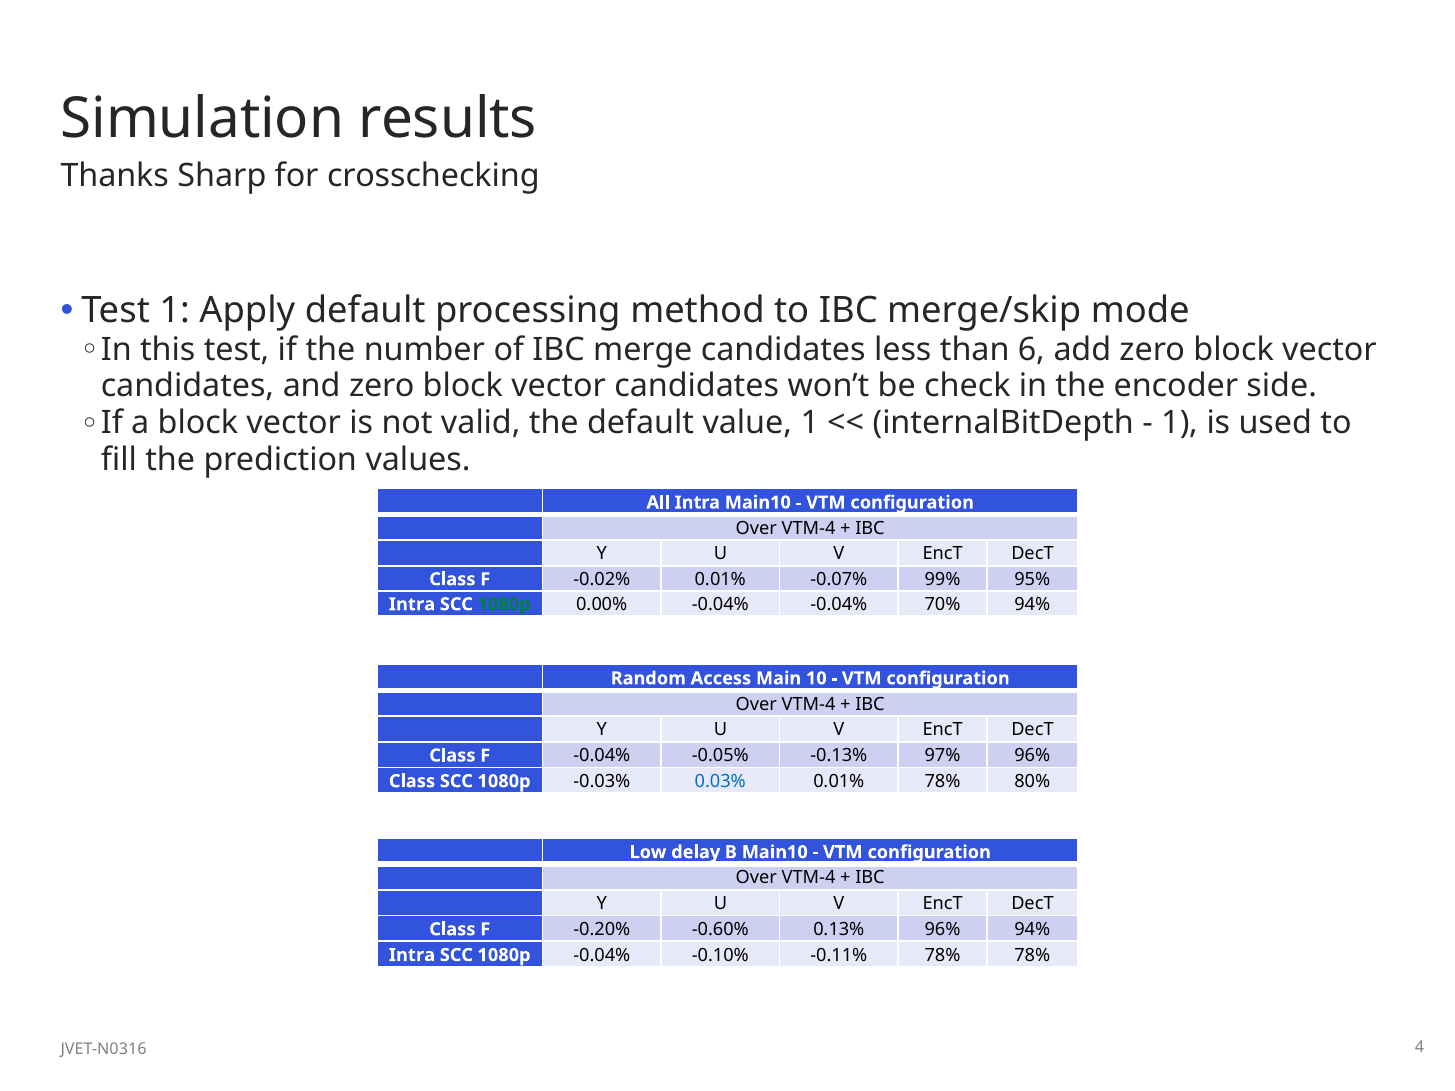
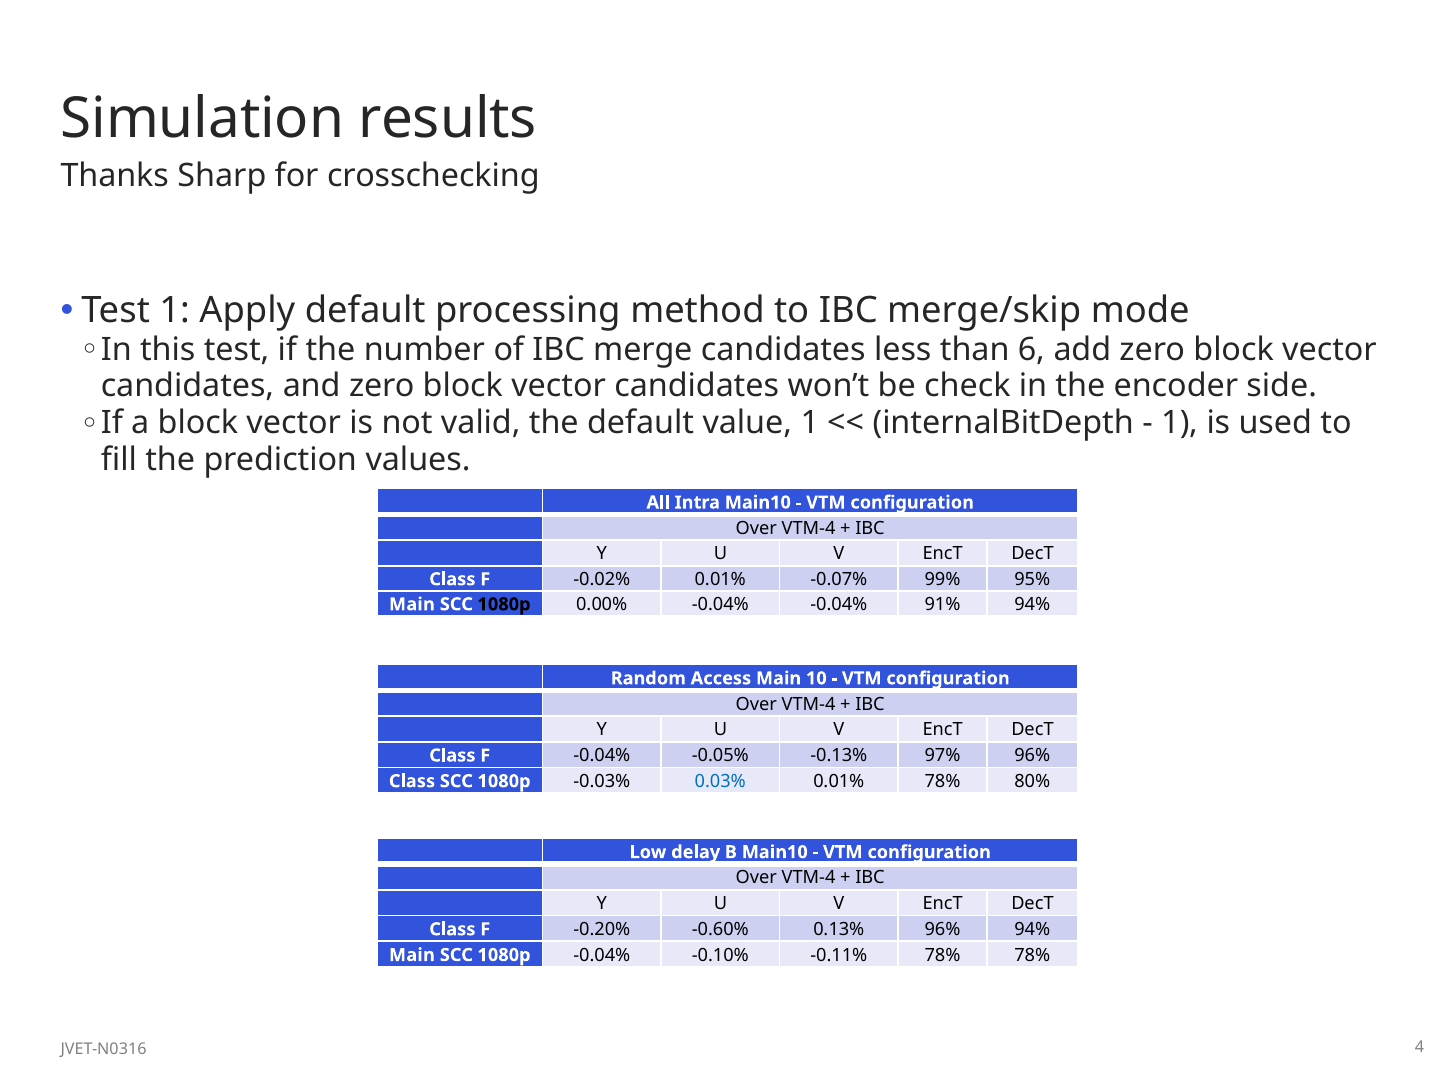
Intra: Intra -> Main (412, 604)
1080p colour: green -> black (504, 604)
70%: 70% -> 91% (943, 604)
Intra: Intra -> Main (412, 955)
